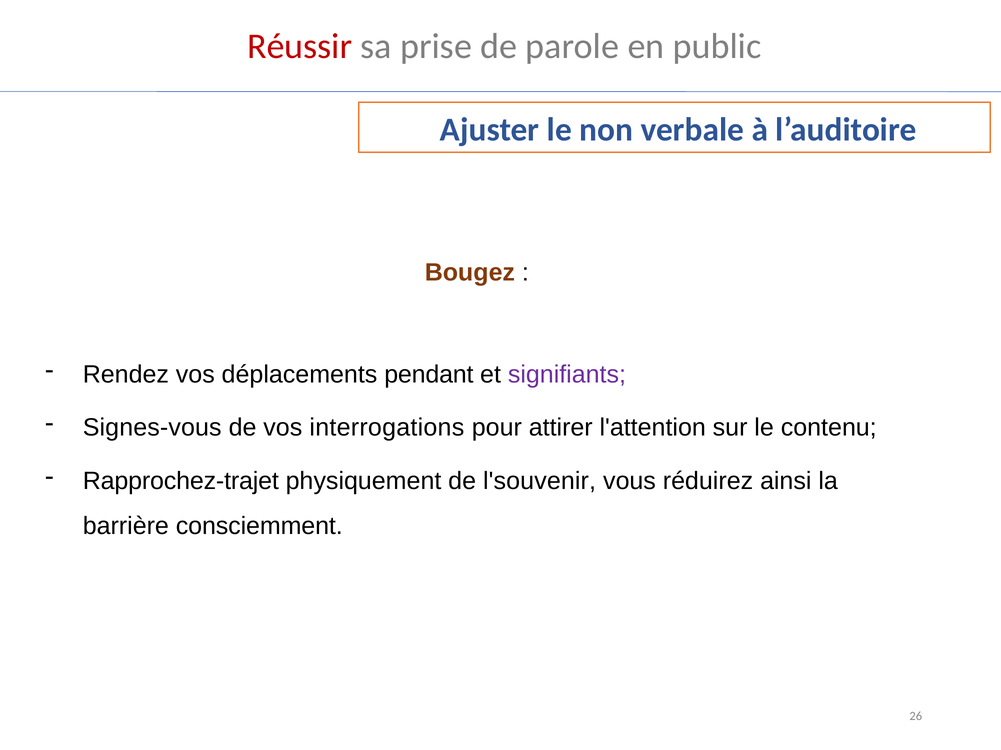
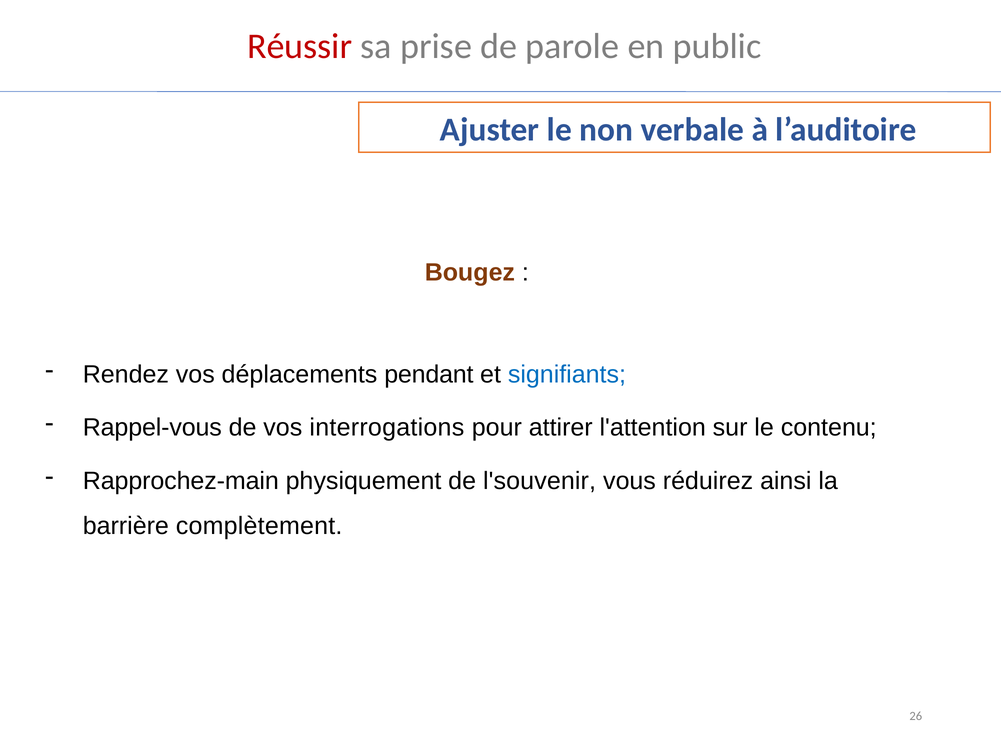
signifiants colour: purple -> blue (567, 375)
Signes-vous: Signes-vous -> Rappel-vous (152, 428)
Rapprochez-trajet: Rapprochez-trajet -> Rapprochez-main (181, 482)
consciemment: consciemment -> complètement (259, 527)
